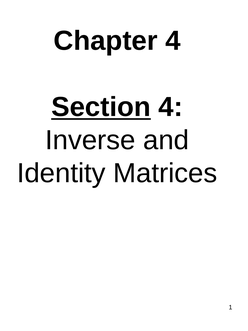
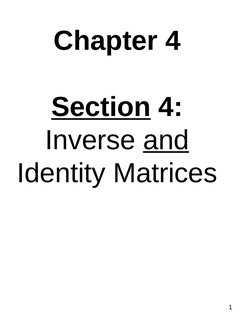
and underline: none -> present (166, 140)
